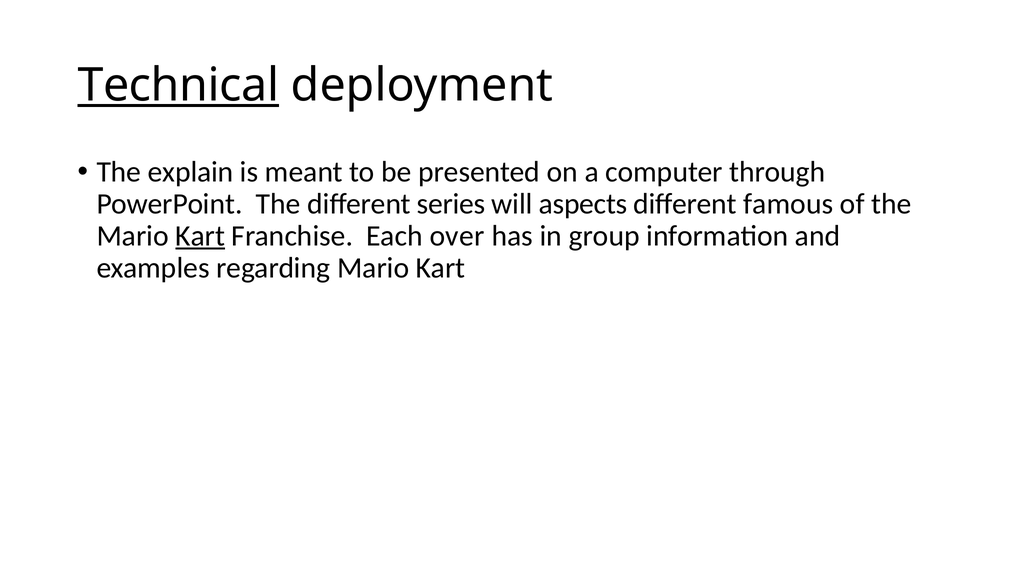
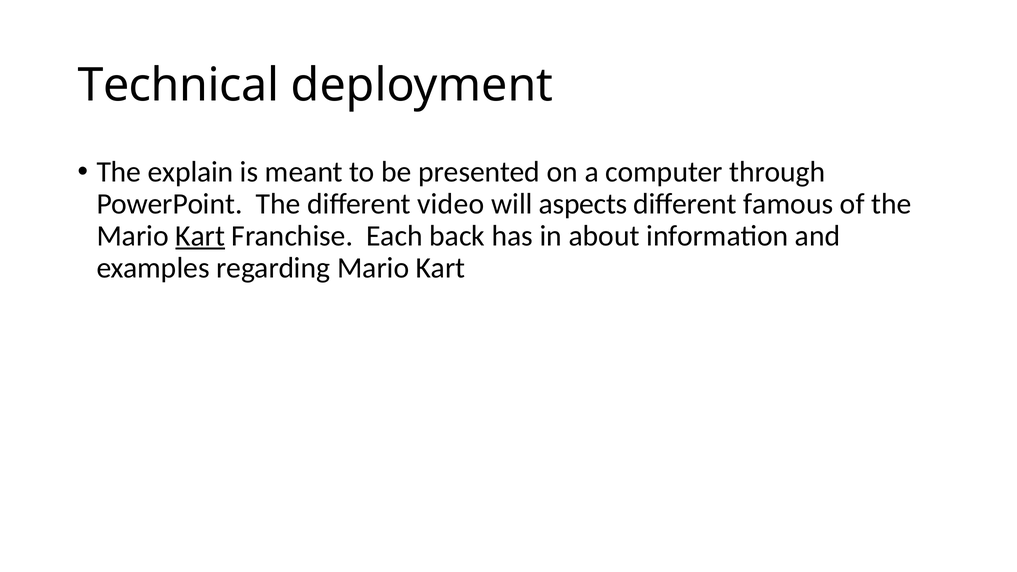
Technical underline: present -> none (178, 85)
series: series -> video (451, 204)
over: over -> back (457, 236)
group: group -> about (604, 236)
